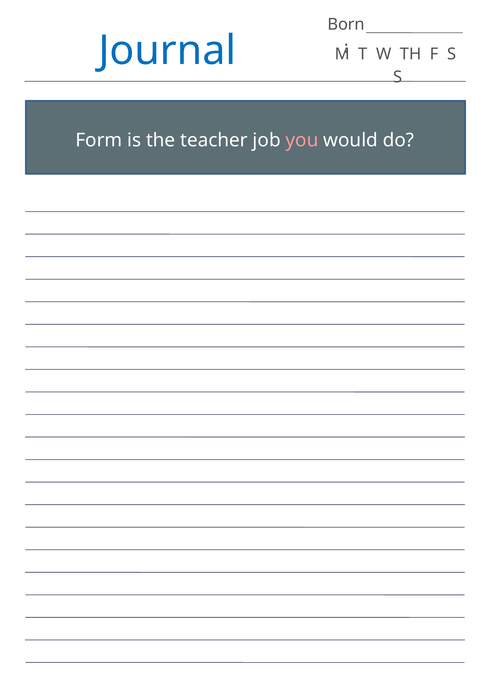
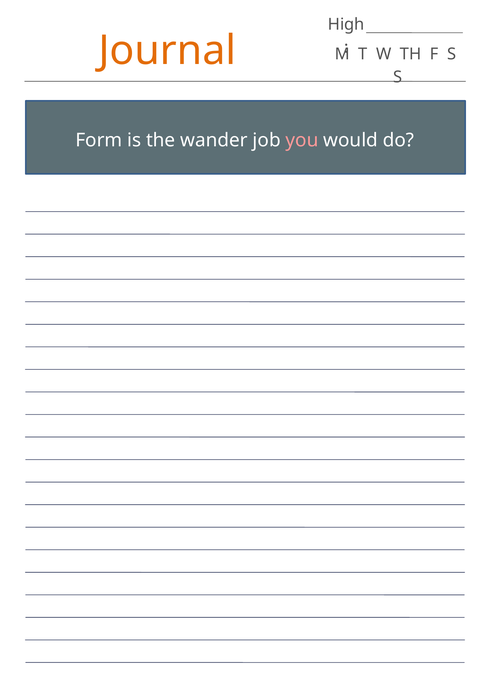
Born: Born -> High (346, 24)
Journal colour: blue -> orange (167, 50)
teacher: teacher -> wander (214, 140)
